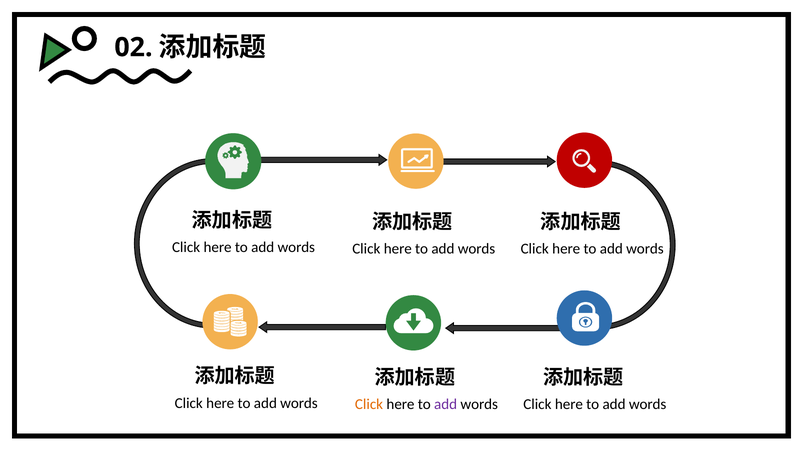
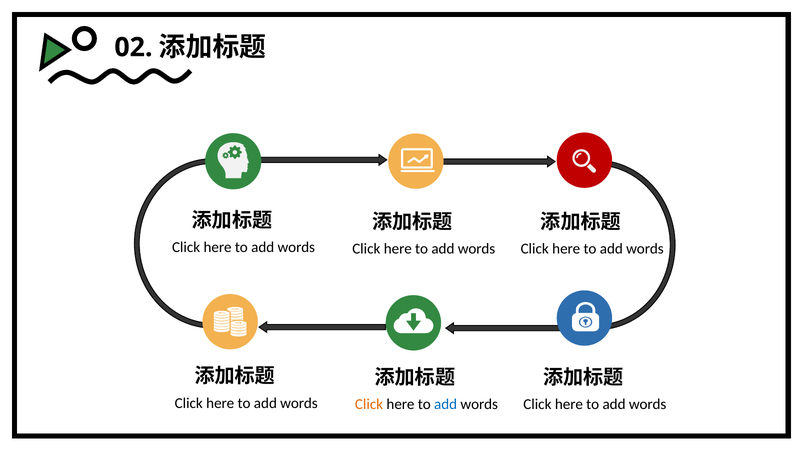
add colour: purple -> blue (446, 404)
